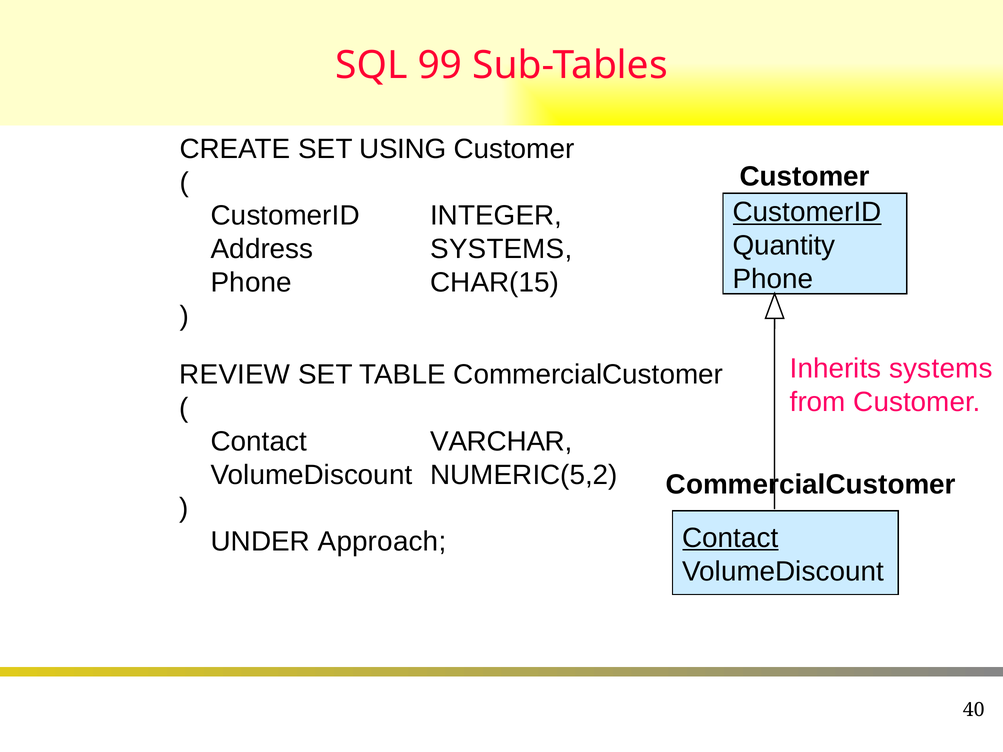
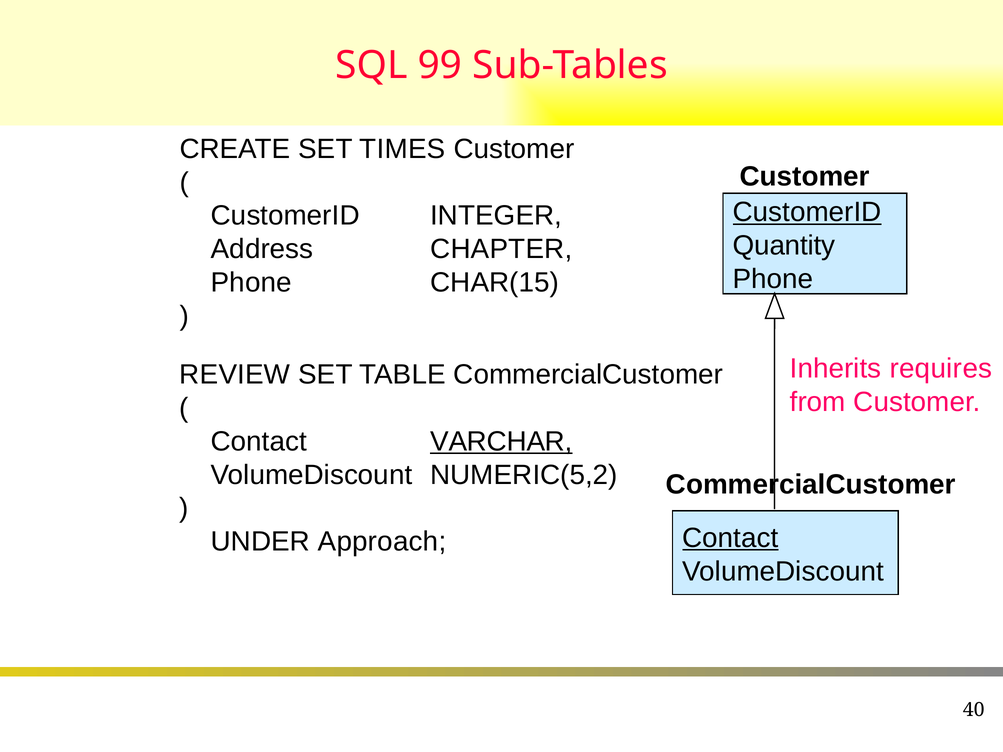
USING: USING -> TIMES (402, 149)
Address SYSTEMS: SYSTEMS -> CHAPTER (501, 249)
Inherits systems: systems -> requires (941, 369)
VARCHAR underline: none -> present (501, 442)
